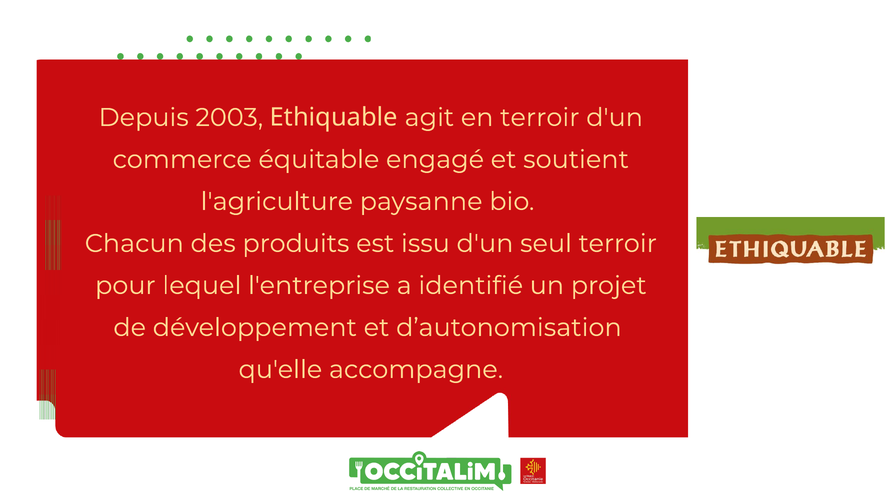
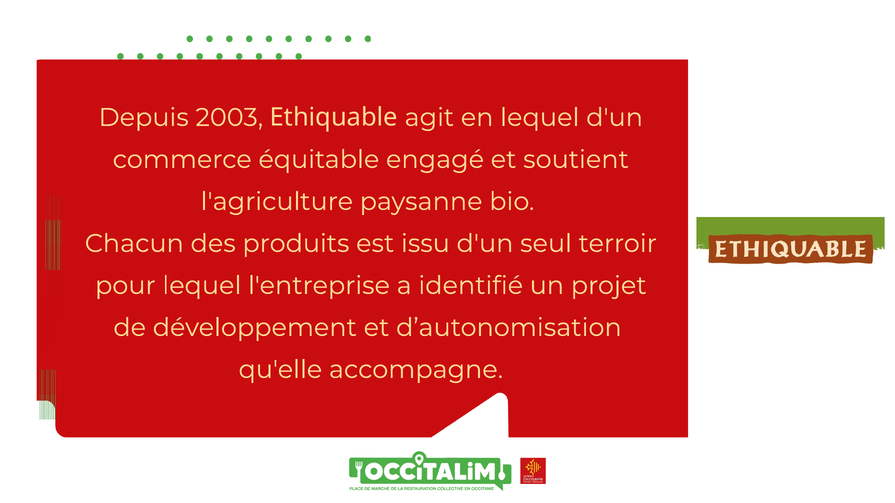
en terroir: terroir -> lequel (540, 118)
